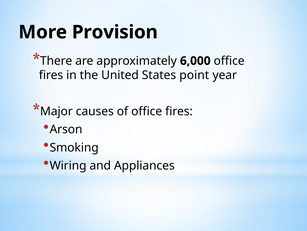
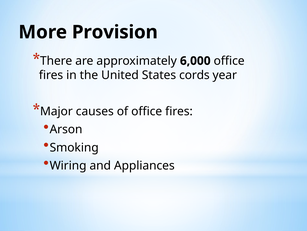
point: point -> cords (194, 75)
